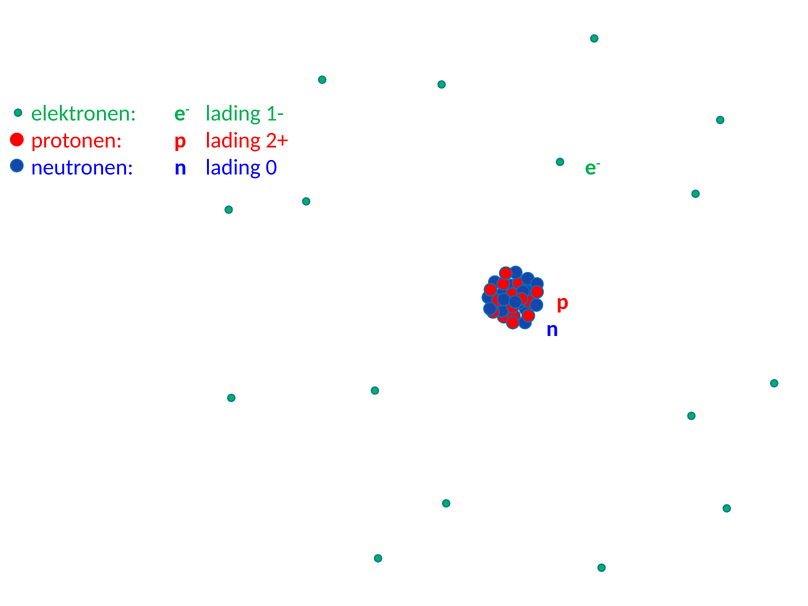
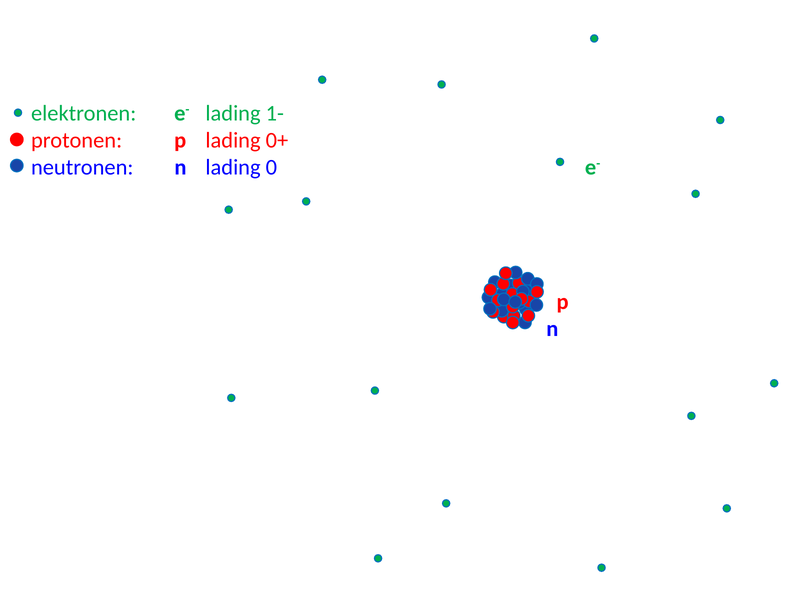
2+: 2+ -> 0+ (277, 140)
